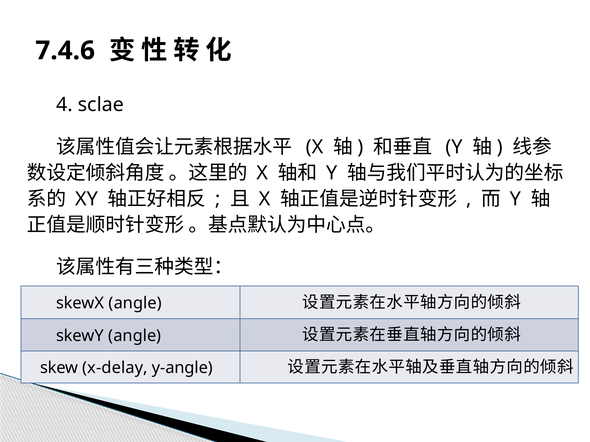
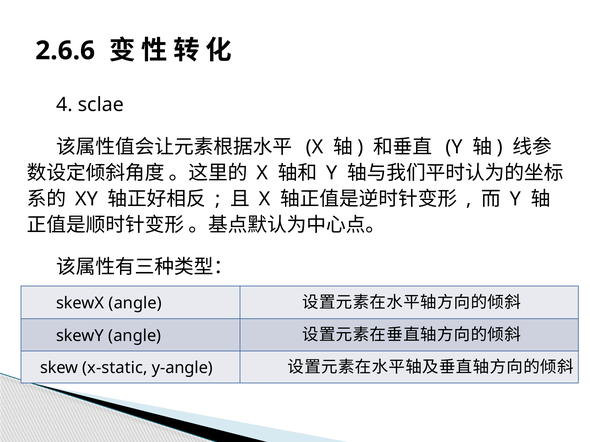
7.4.6: 7.4.6 -> 2.6.6 (65, 51)
x-delay: x-delay -> x-static (115, 368)
